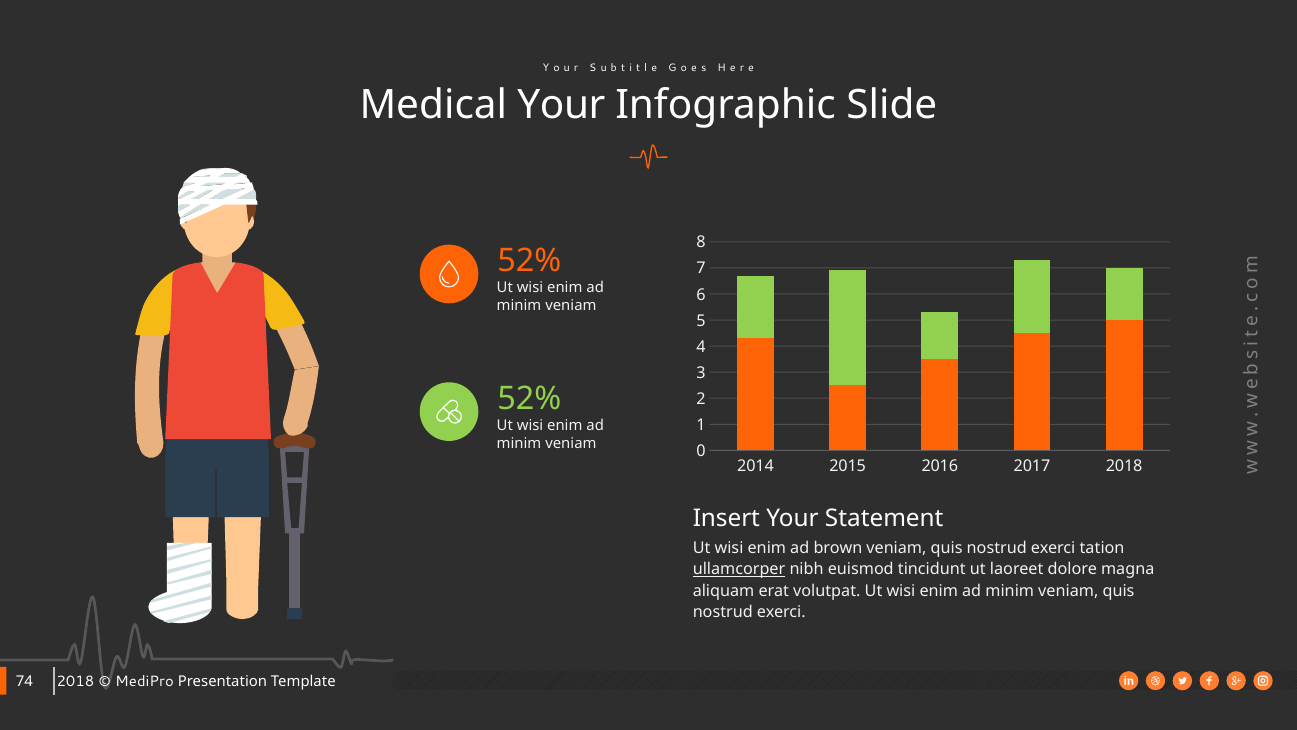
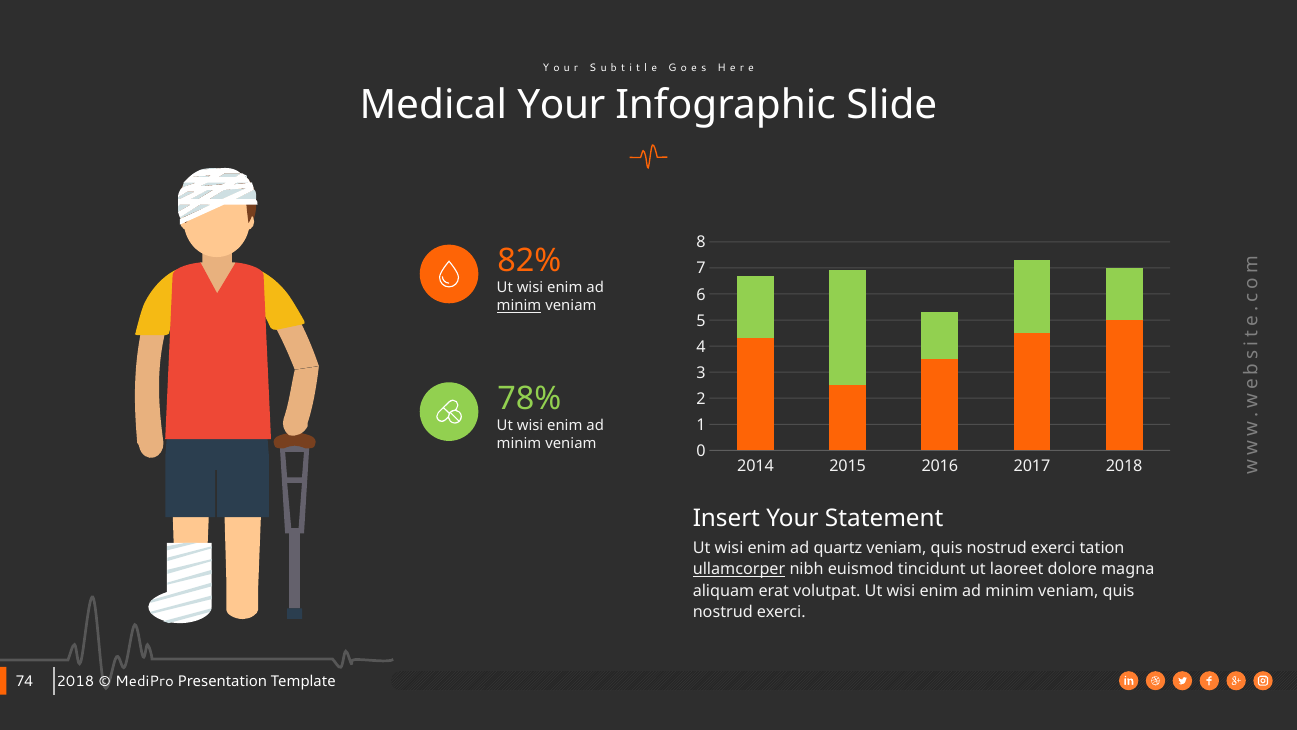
52%: 52% -> 82% (529, 261)
minim underline: none -> present (519, 306)
52%: 52% -> 78% (529, 398)
brown: brown -> quartz (838, 548)
